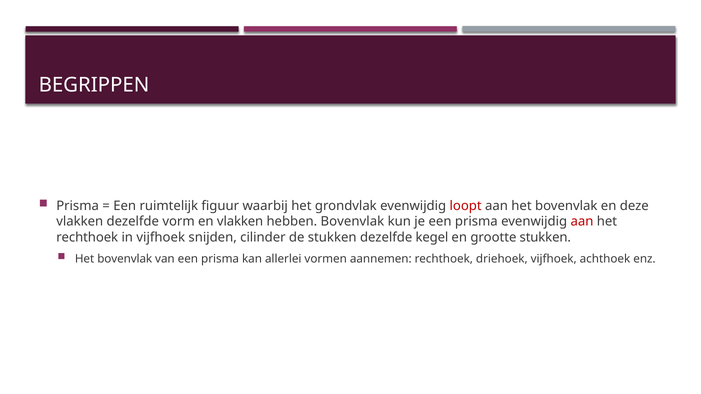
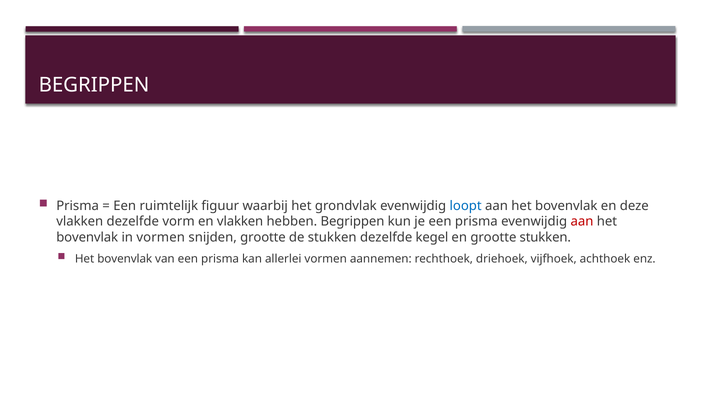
loopt colour: red -> blue (466, 206)
hebben Bovenvlak: Bovenvlak -> Begrippen (352, 222)
rechthoek: rechthoek -> bovenvlak (87, 237)
in vijfhoek: vijfhoek -> vormen (161, 237)
snijden cilinder: cilinder -> grootte (263, 237)
